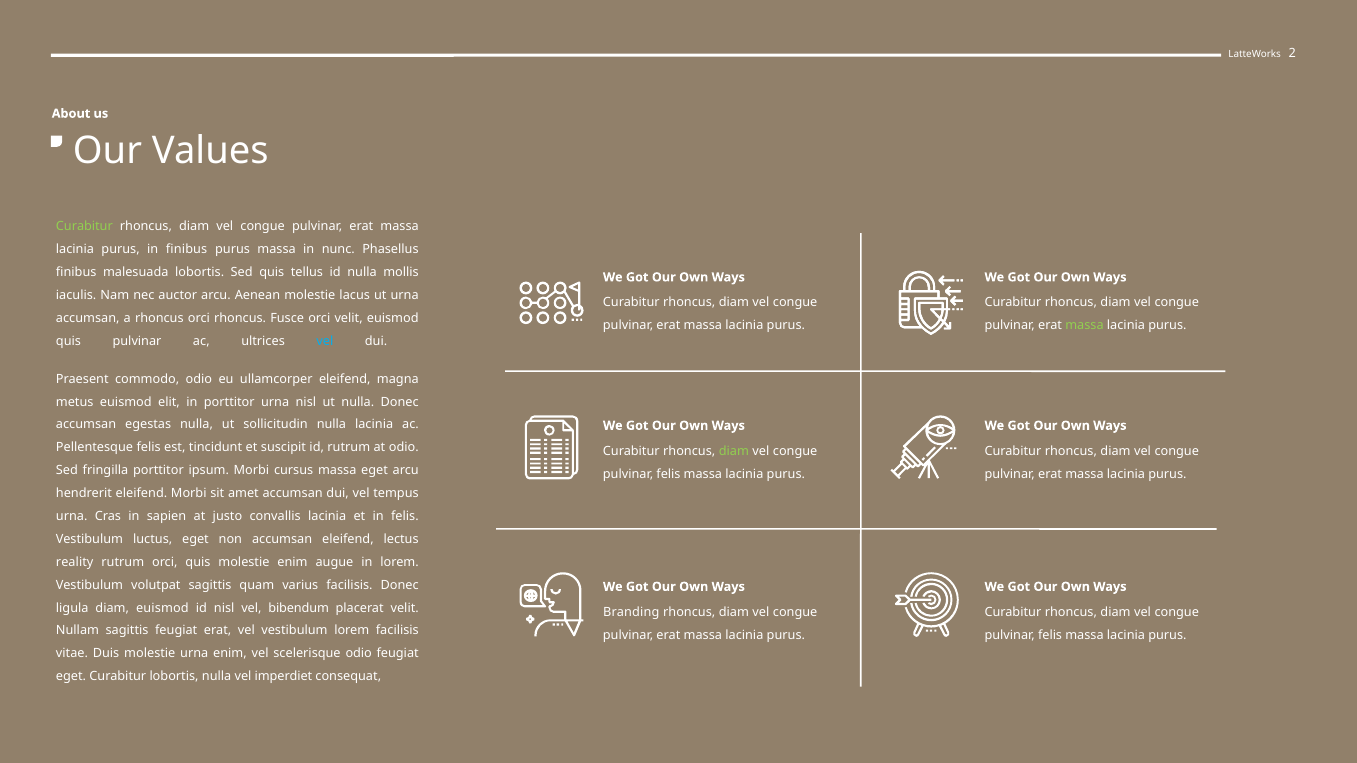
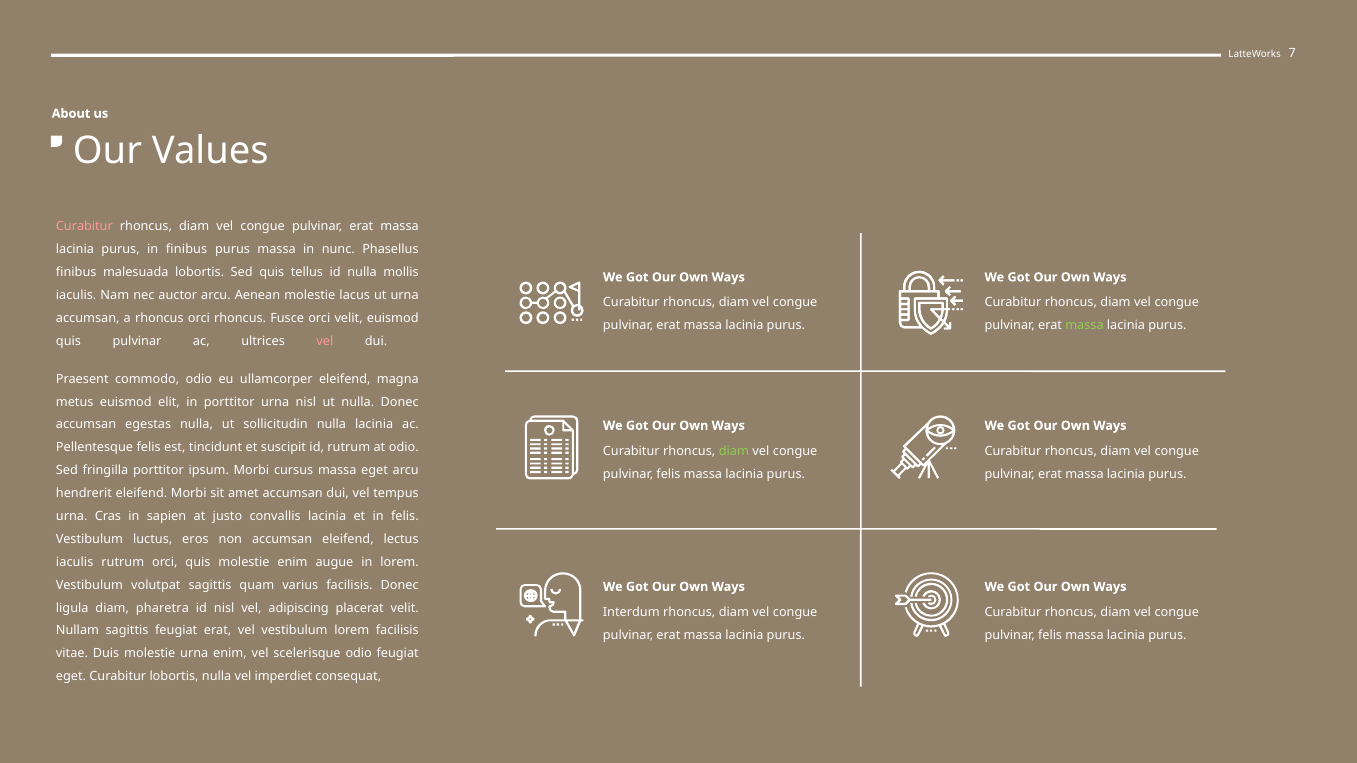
2: 2 -> 7 (1292, 54)
Curabitur colour: light green -> pink (84, 226)
vel colour: light blue -> pink (325, 341)
luctus eget: eget -> eros (195, 539)
reality: reality -> iaculis (75, 562)
diam euismod: euismod -> pharetra (162, 608)
bibendum: bibendum -> adipiscing (299, 608)
Branding: Branding -> Interdum (631, 612)
